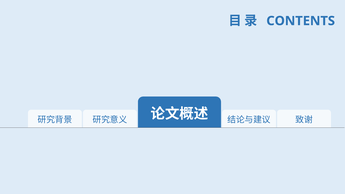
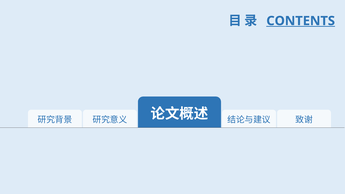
CONTENTS underline: none -> present (301, 21)
